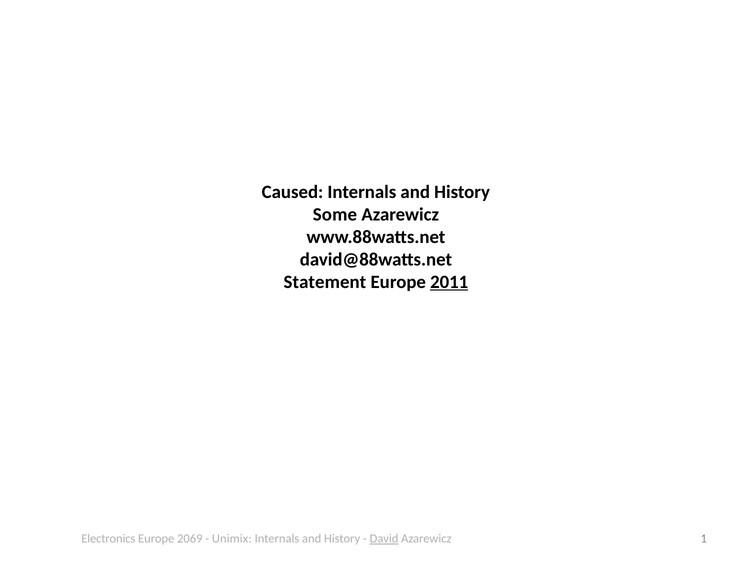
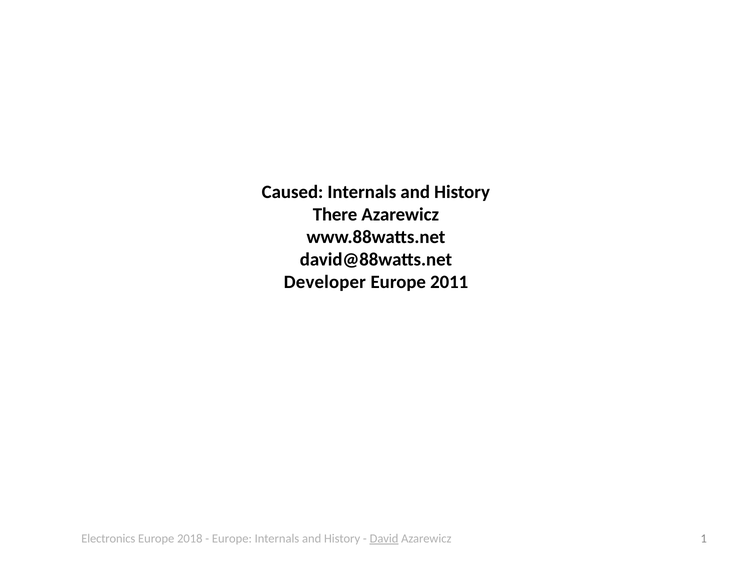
Some: Some -> There (335, 214)
Statement: Statement -> Developer (325, 282)
2011 underline: present -> none (449, 282)
2069: 2069 -> 2018 (190, 538)
Unimix: Unimix -> Europe (232, 538)
